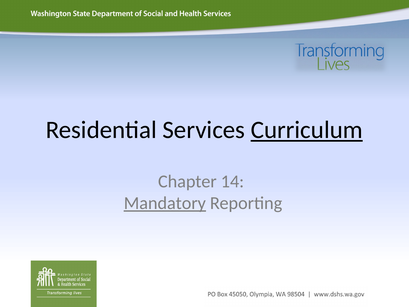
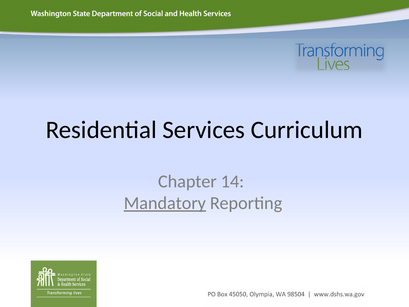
Curriculum underline: present -> none (307, 130)
